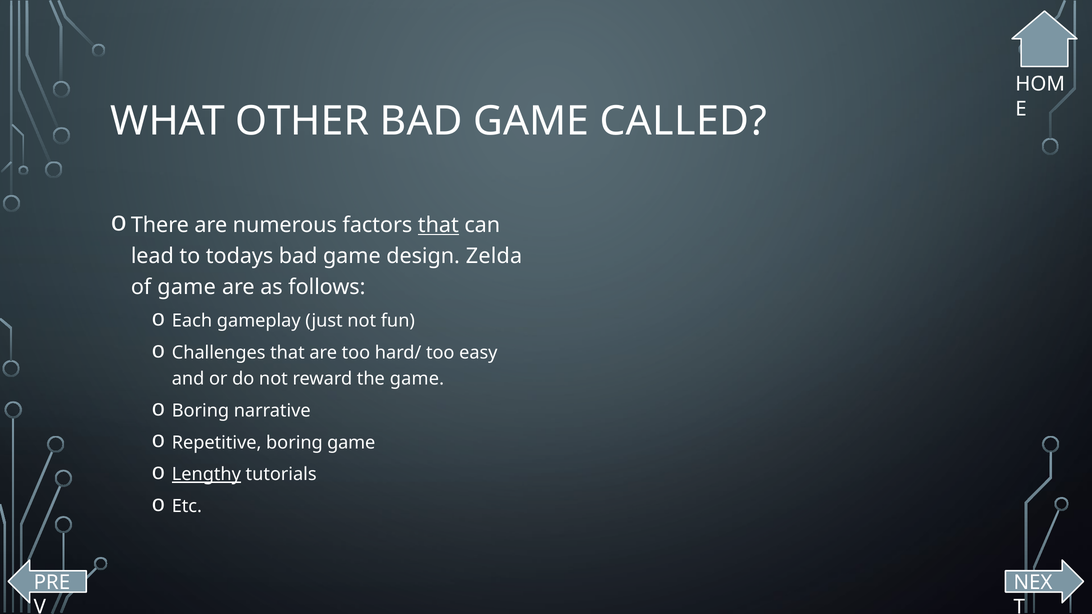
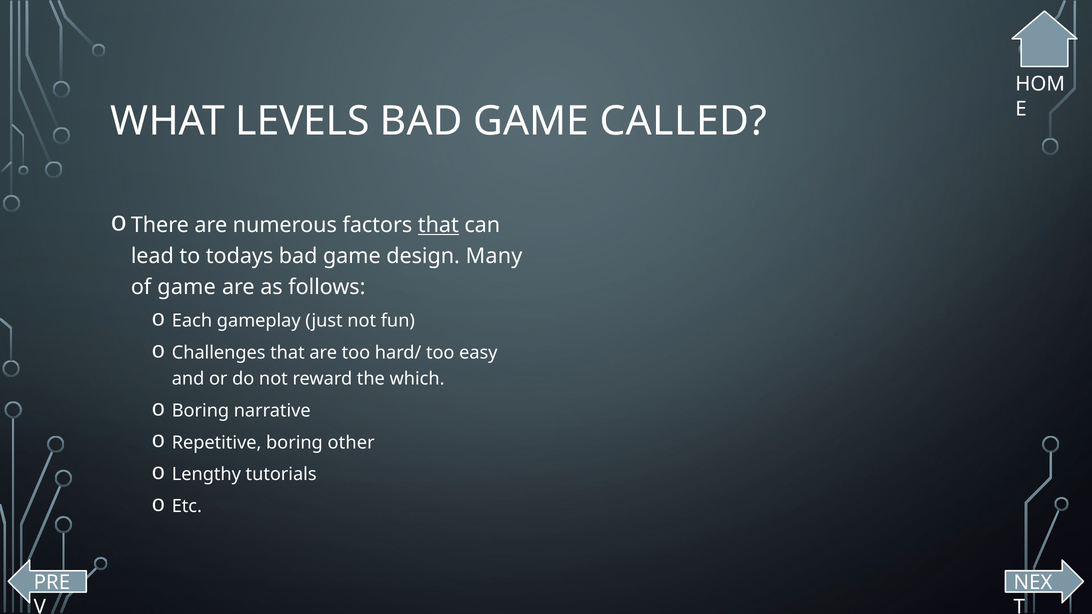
OTHER: OTHER -> LEVELS (303, 121)
Zelda: Zelda -> Many (494, 256)
the game: game -> which (417, 379)
boring game: game -> other (351, 443)
Lengthy underline: present -> none (206, 475)
